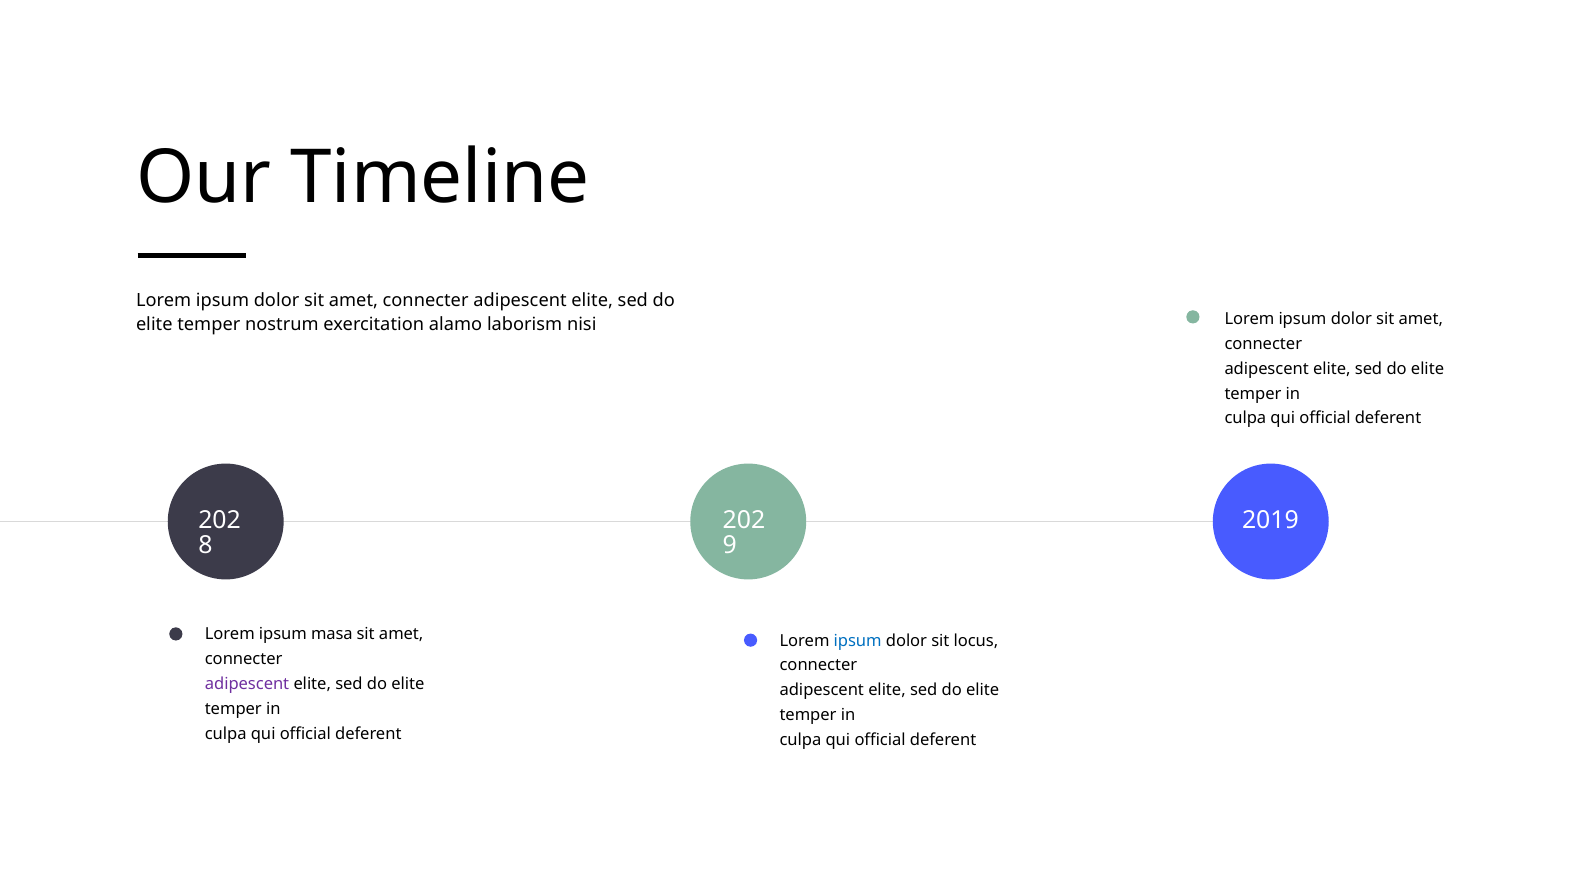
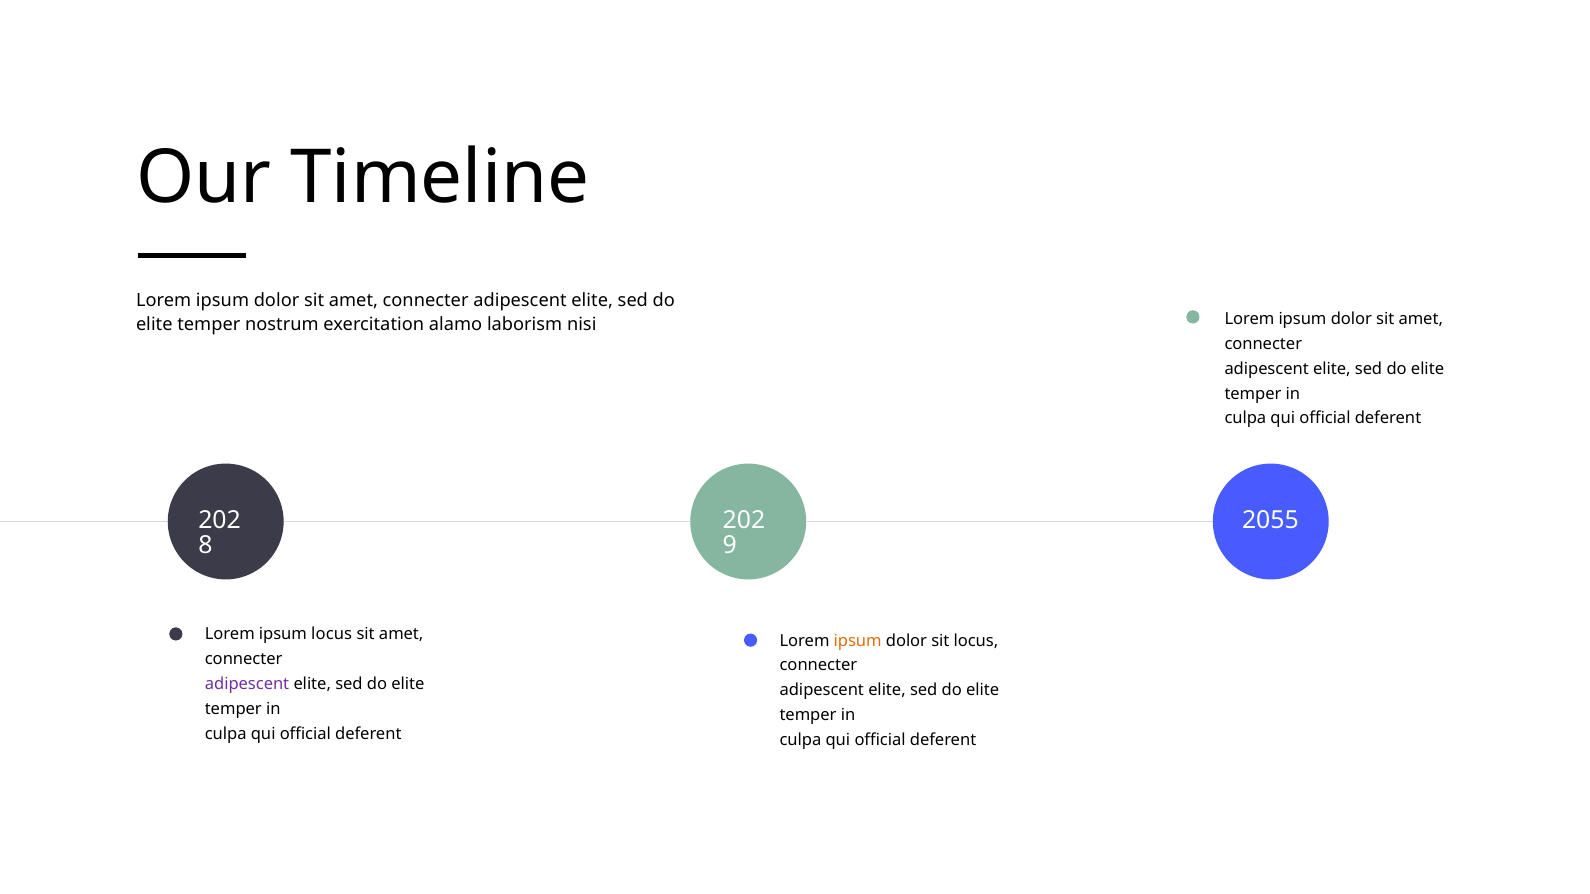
2019: 2019 -> 2055 (1270, 521)
ipsum masa: masa -> locus (332, 635)
ipsum colour: blue -> orange (858, 641)
